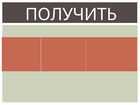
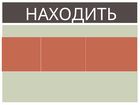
ПОЛУЧИТЬ: ПОЛУЧИТЬ -> НАХОДИТЬ (71, 15)
